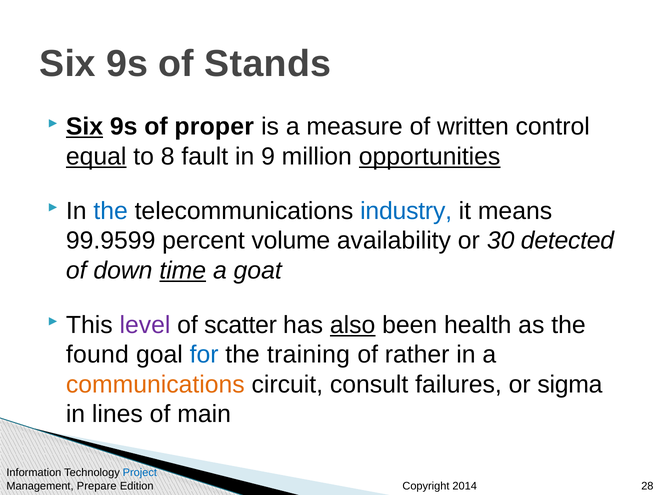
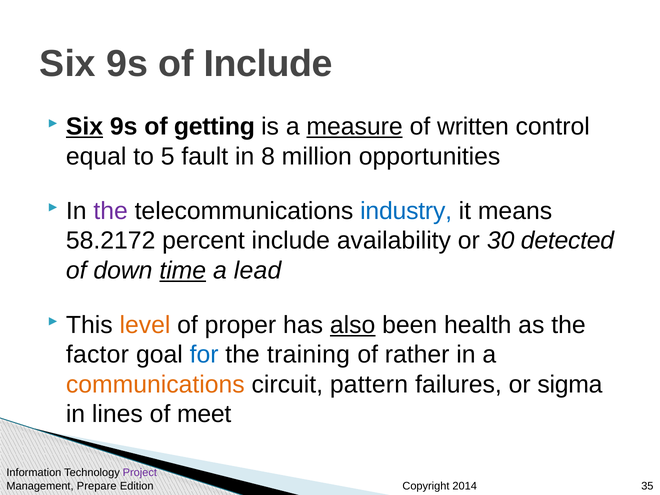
of Stands: Stands -> Include (268, 64)
proper: proper -> getting (214, 127)
measure underline: none -> present (355, 127)
equal underline: present -> none (96, 157)
8: 8 -> 5 (168, 157)
9: 9 -> 8 (268, 157)
opportunities underline: present -> none (430, 157)
the colour: blue -> purple (111, 211)
99.9599: 99.9599 -> 58.2172 (111, 241)
percent volume: volume -> include (291, 241)
goat: goat -> lead (258, 270)
level colour: purple -> orange (145, 325)
scatter: scatter -> proper (240, 325)
found: found -> factor (97, 355)
consult: consult -> pattern (369, 384)
main: main -> meet (204, 414)
Project colour: blue -> purple (140, 473)
28: 28 -> 35 (647, 486)
